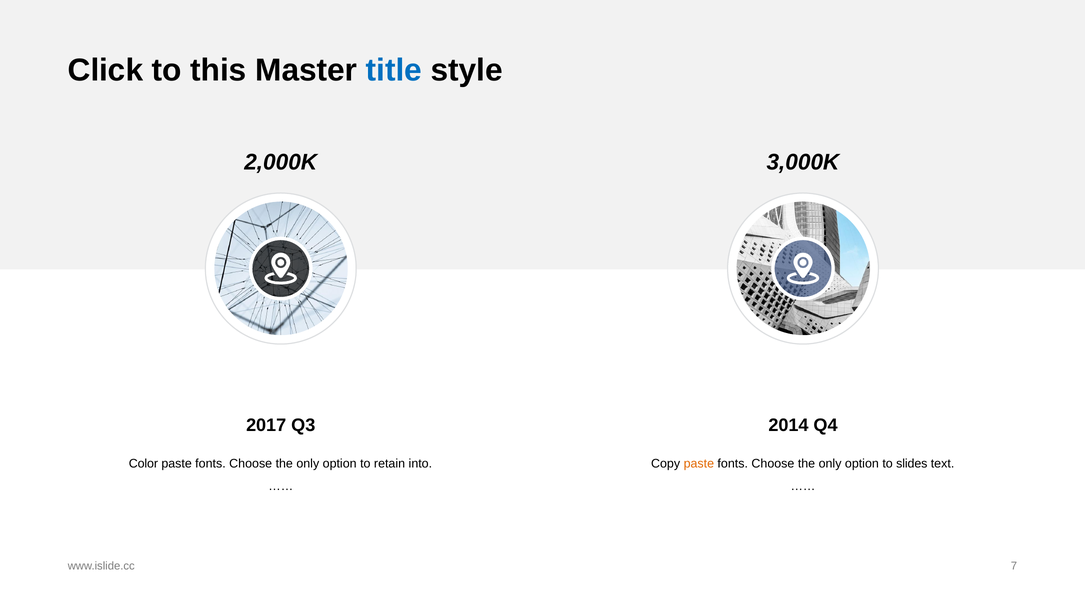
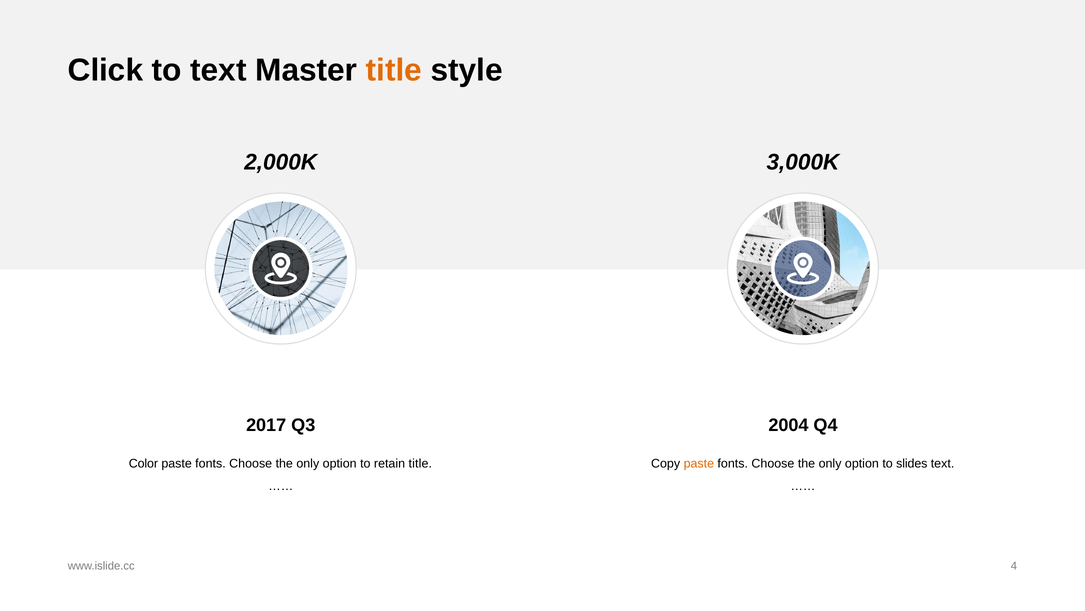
to this: this -> text (219, 70)
title colour: blue -> orange (394, 70)
2014: 2014 -> 2004 (788, 425)
retain into: into -> title (420, 463)
7: 7 -> 4 (1014, 565)
